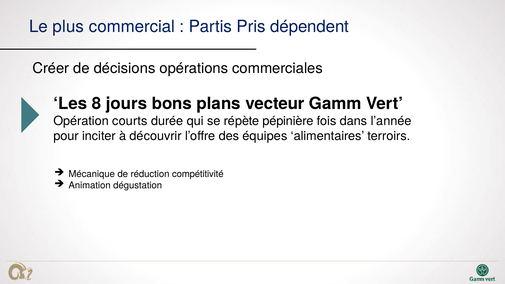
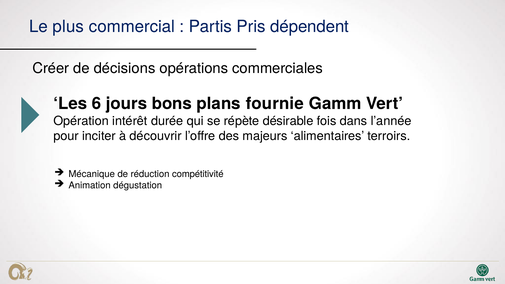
8: 8 -> 6 (96, 104)
vecteur: vecteur -> fournie (275, 104)
courts: courts -> intérêt (130, 121)
pépinière: pépinière -> désirable (288, 121)
équipes: équipes -> majeurs (265, 136)
